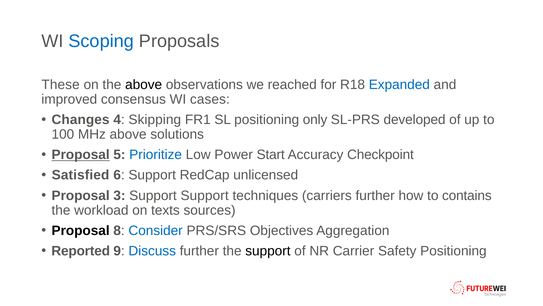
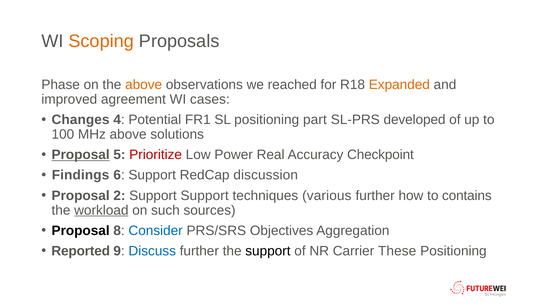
Scoping colour: blue -> orange (101, 41)
These: These -> Phase (61, 85)
above colour: black -> orange (144, 85)
Expanded colour: blue -> orange (399, 85)
consensus: consensus -> agreement (133, 99)
Skipping: Skipping -> Potential (155, 120)
only: only -> part (315, 120)
Prioritize colour: blue -> red (156, 155)
Start: Start -> Real (271, 155)
Satisfied: Satisfied -> Findings (81, 175)
unlicensed: unlicensed -> discussion (266, 175)
3: 3 -> 2 (119, 195)
carriers: carriers -> various (327, 195)
workload underline: none -> present (101, 210)
texts: texts -> such (165, 210)
Safety: Safety -> These (397, 250)
